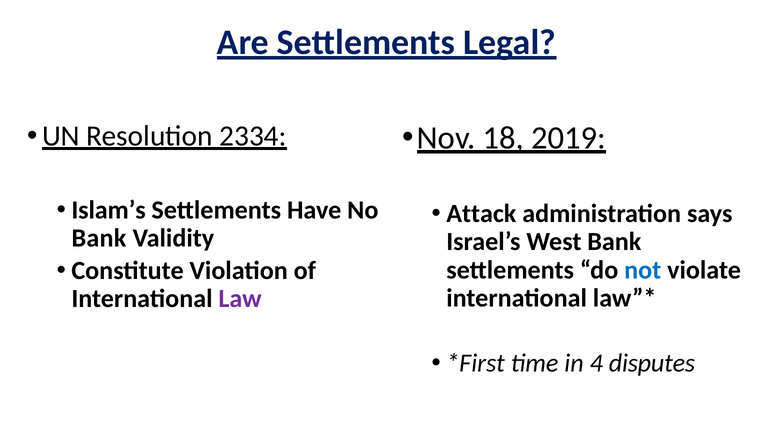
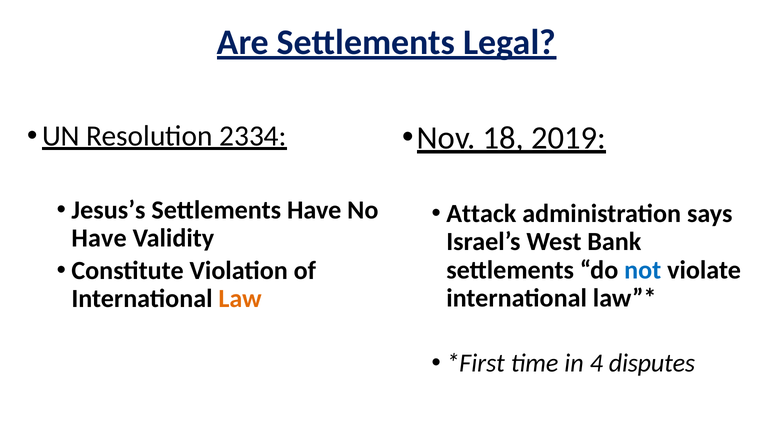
Islam’s: Islam’s -> Jesus’s (108, 210)
Bank: Bank -> Have (99, 238)
Law colour: purple -> orange (240, 298)
